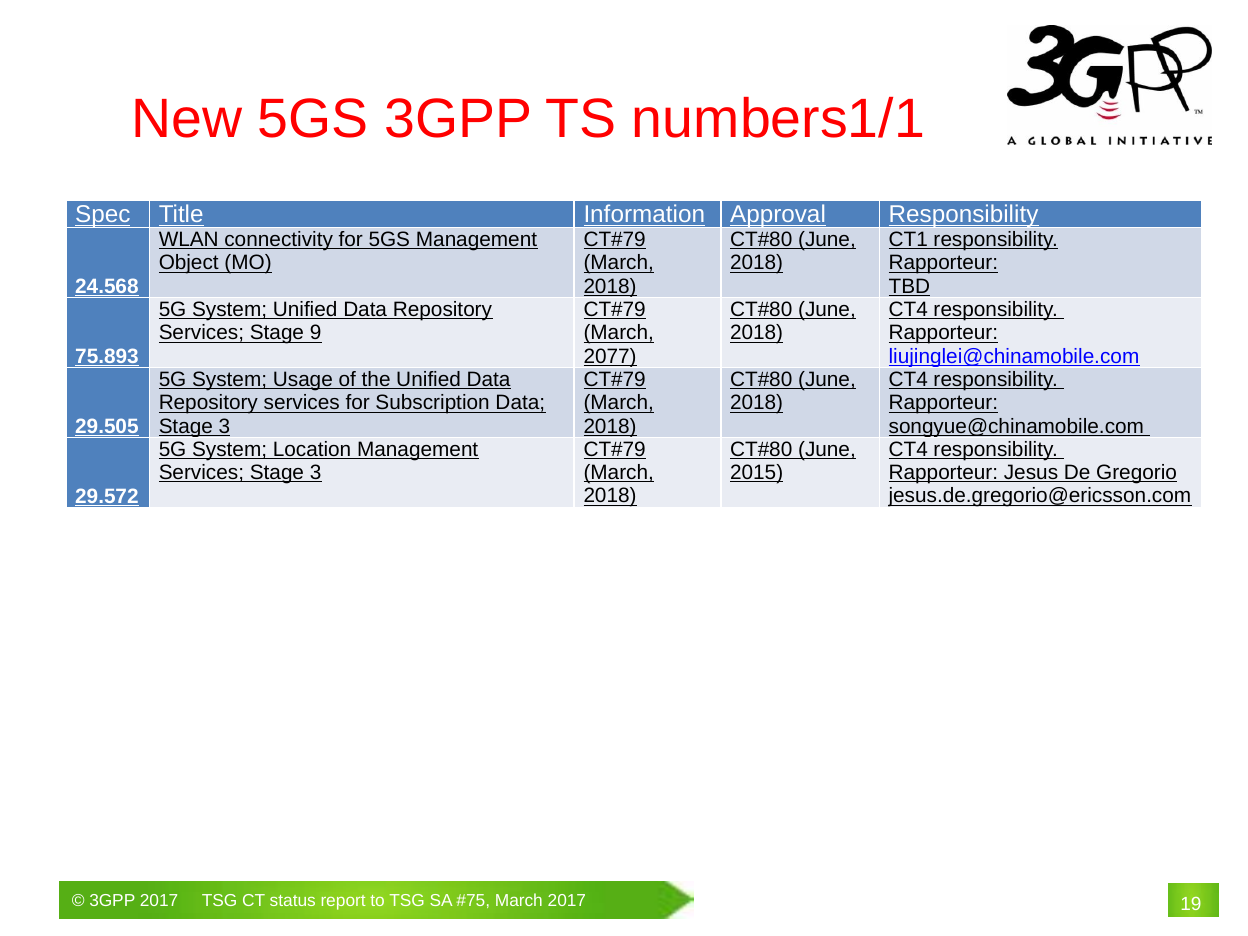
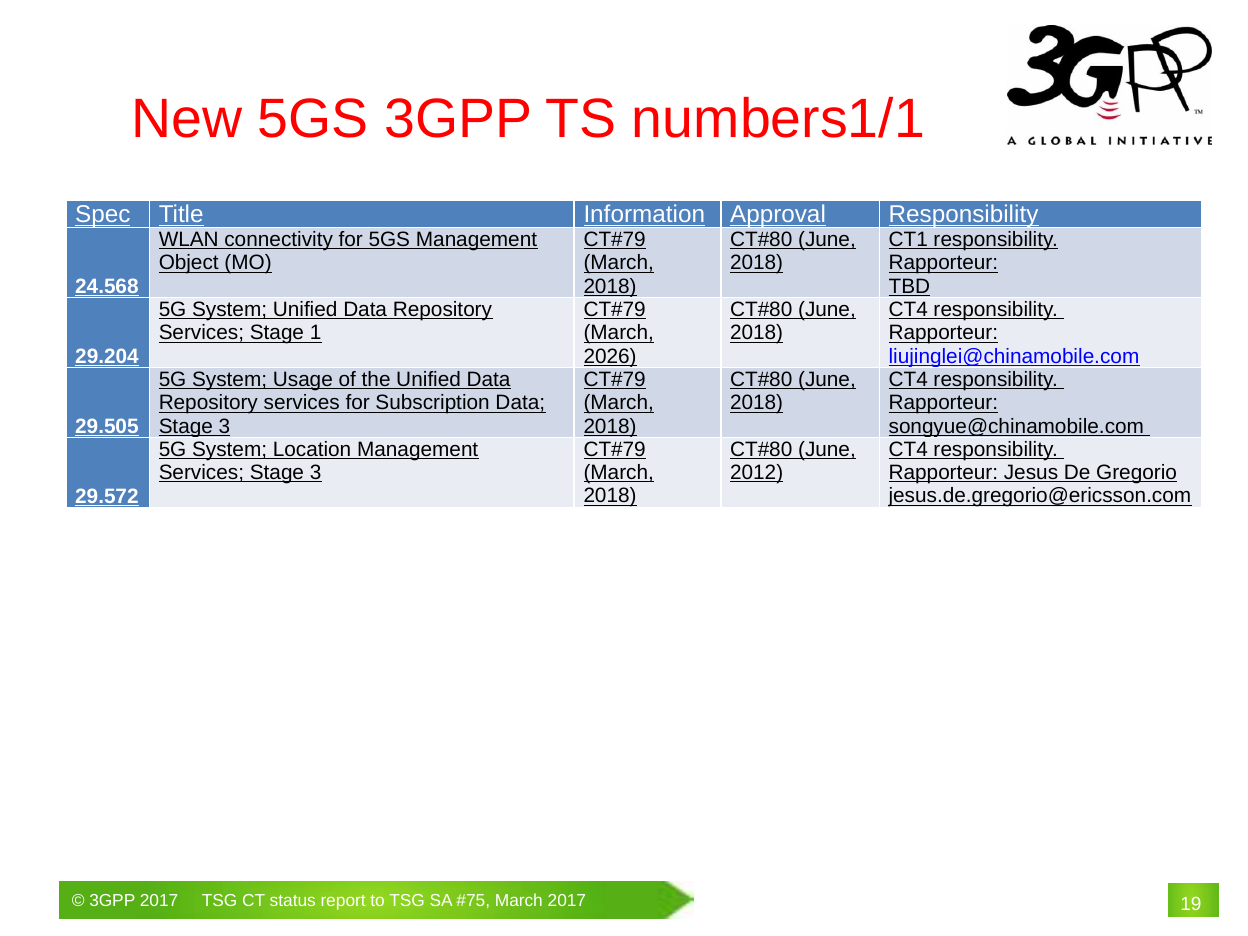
9: 9 -> 1 (316, 333)
2077: 2077 -> 2026 (610, 356)
75.893: 75.893 -> 29.204 (107, 356)
2015: 2015 -> 2012 (757, 473)
